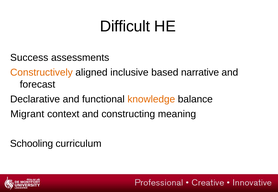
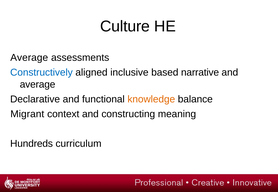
Difficult: Difficult -> Culture (125, 26)
Success: Success -> Average (29, 58)
Constructively colour: orange -> blue (41, 73)
forecast: forecast -> average (38, 85)
Schooling: Schooling -> Hundreds (32, 144)
